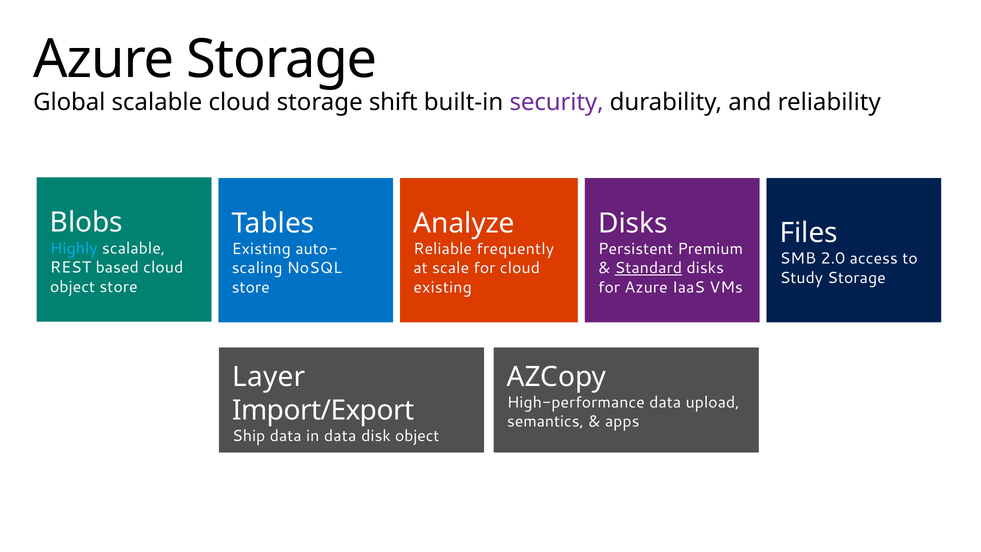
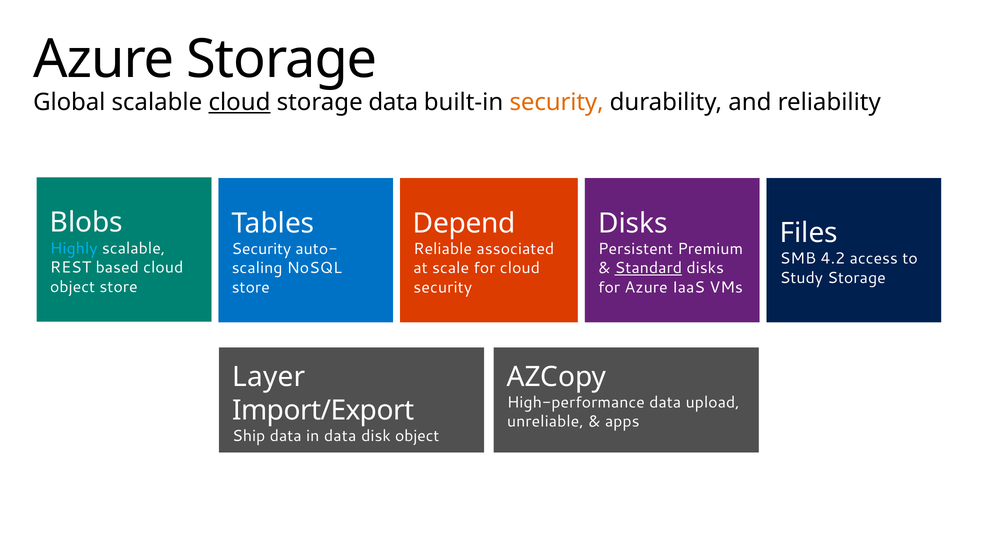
cloud underline: none -> present (239, 102)
storage shift: shift -> data (393, 102)
security colour: purple -> orange (557, 102)
Analyze: Analyze -> Depend (464, 223)
Existing: Existing -> Security (261, 249)
frequently: frequently -> associated (515, 249)
2.0: 2.0 -> 4.2 (833, 258)
existing: existing -> security (443, 287)
semantics: semantics -> unreliable (545, 421)
